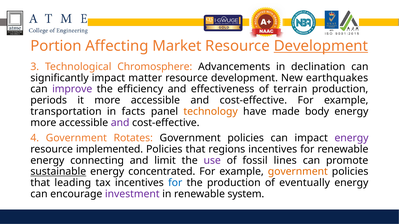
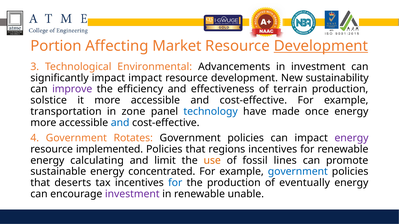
Chromosphere: Chromosphere -> Environmental (155, 67)
in declination: declination -> investment (318, 67)
impact matter: matter -> impact (145, 78)
earthquakes: earthquakes -> sustainability (337, 78)
periods: periods -> solstice (49, 100)
facts: facts -> zone (133, 112)
technology colour: orange -> blue (211, 112)
body: body -> once (317, 112)
and colour: purple -> blue (120, 123)
connecting: connecting -> calculating (97, 161)
use colour: purple -> orange (212, 161)
sustainable underline: present -> none (58, 172)
government colour: orange -> blue (298, 172)
leading: leading -> deserts (73, 183)
system: system -> unable (246, 194)
